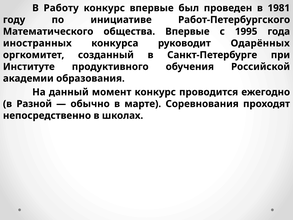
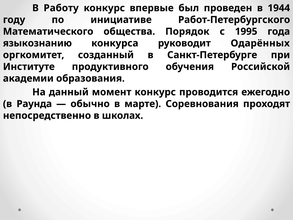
1981: 1981 -> 1944 (279, 8)
общества Впервые: Впервые -> Порядок (187, 31)
иностранных: иностранных -> языкознанию (37, 43)
Разной: Разной -> Раунда (34, 104)
